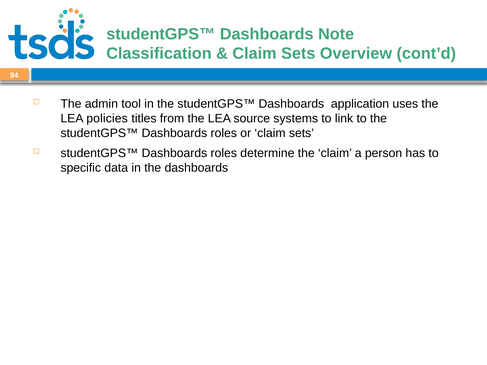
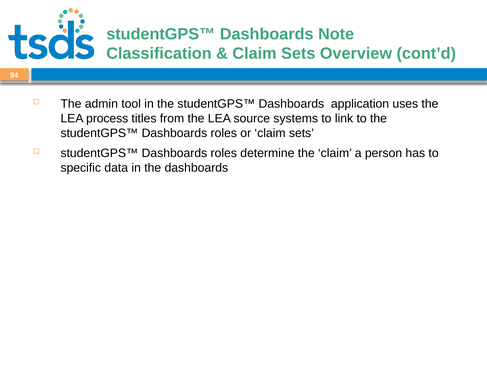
policies: policies -> process (107, 118)
